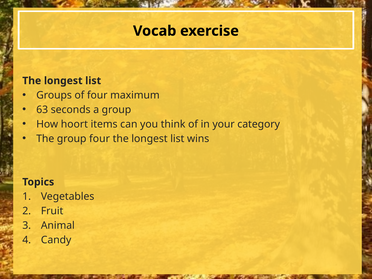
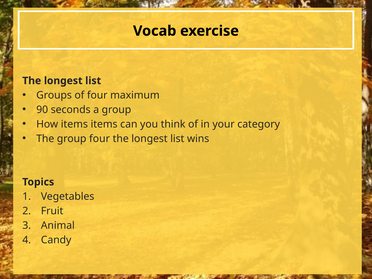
63: 63 -> 90 (42, 110)
How hoort: hoort -> items (74, 124)
